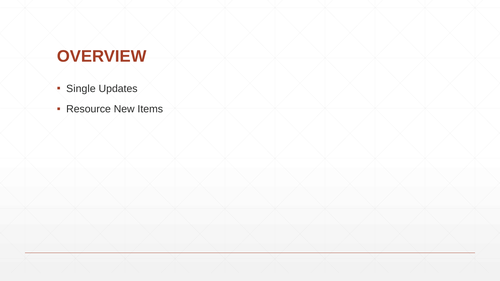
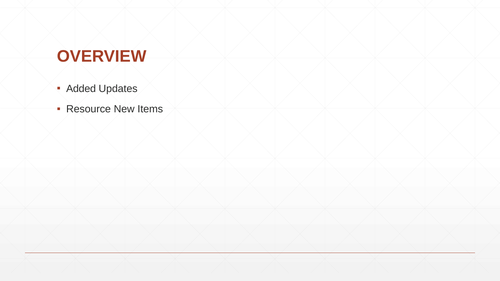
Single: Single -> Added (81, 89)
